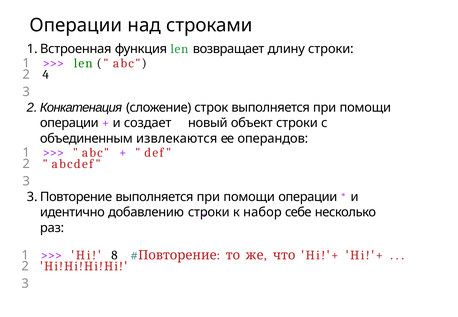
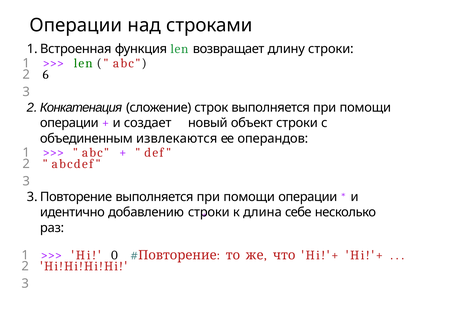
4: 4 -> 6 (46, 75)
набор: набор -> длина (262, 212)
8: 8 -> 0 (114, 255)
